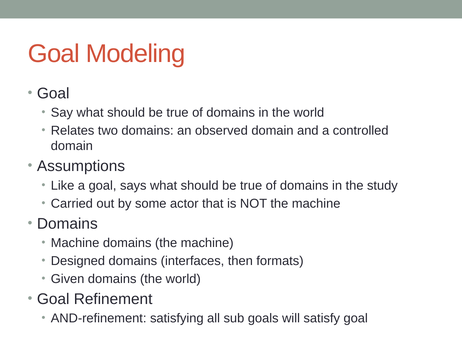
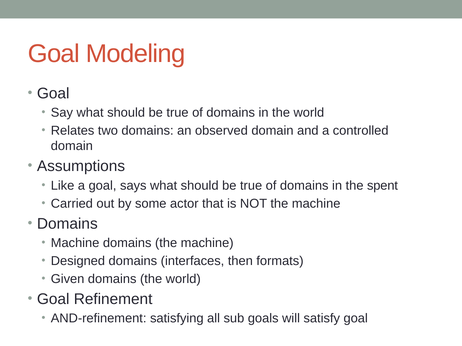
study: study -> spent (382, 186)
